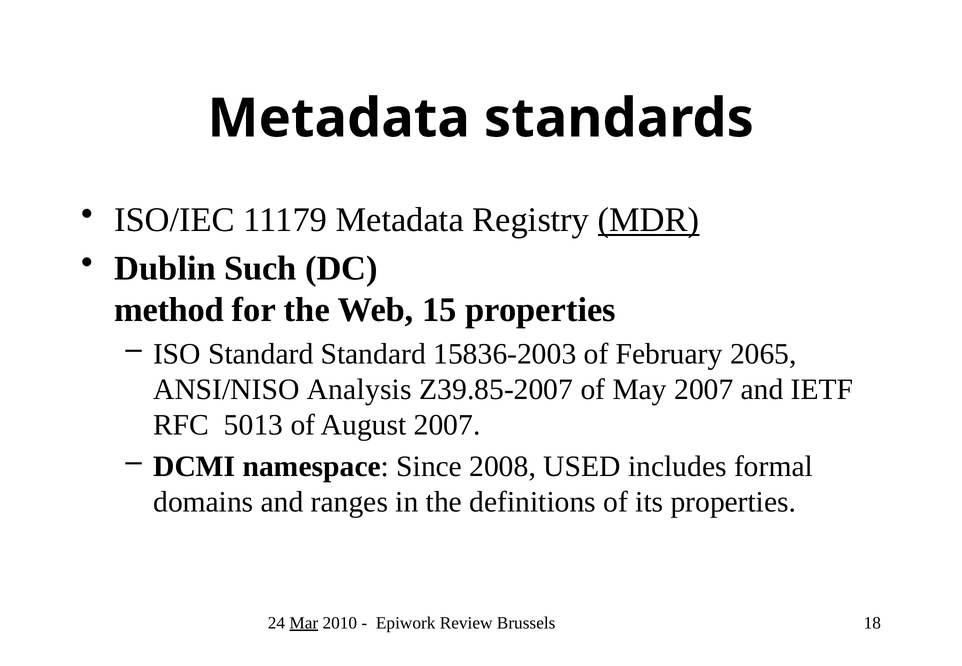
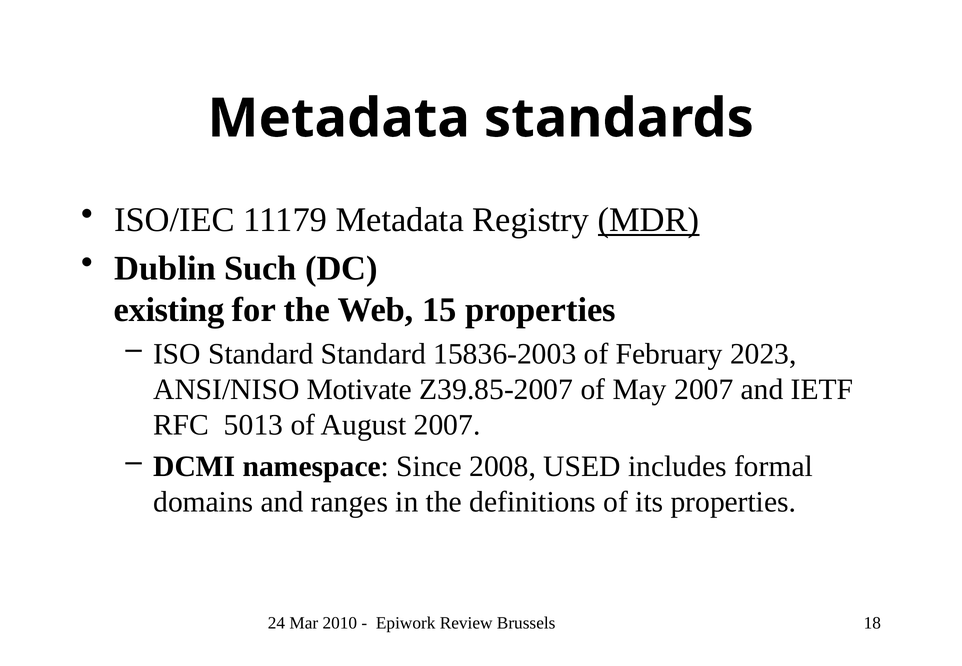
method: method -> existing (169, 310)
2065: 2065 -> 2023 (763, 354)
Analysis: Analysis -> Motivate (359, 389)
Mar underline: present -> none (304, 623)
